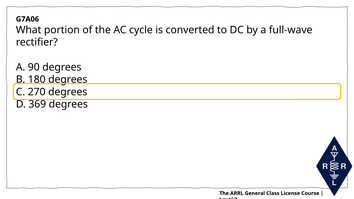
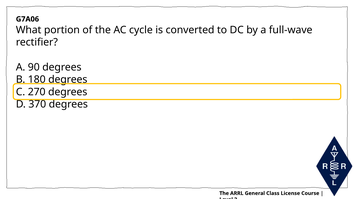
369: 369 -> 370 (37, 104)
